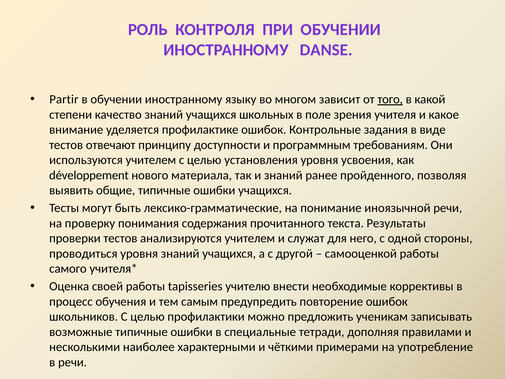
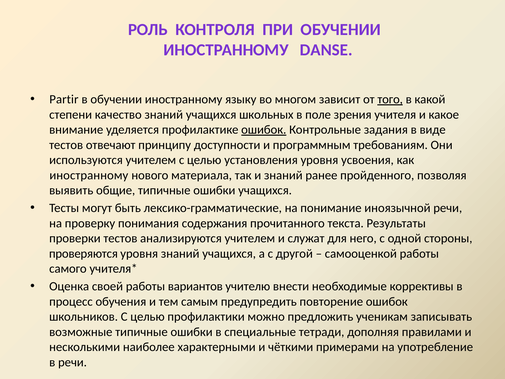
ошибок underline: none -> present (264, 130)
développement: développement -> иностранному (89, 175)
проводиться: проводиться -> проверяются (83, 253)
tapisseries: tapisseries -> вариантов (195, 286)
